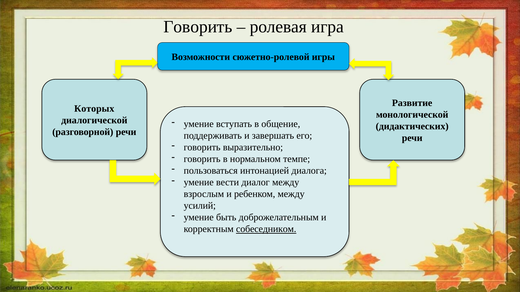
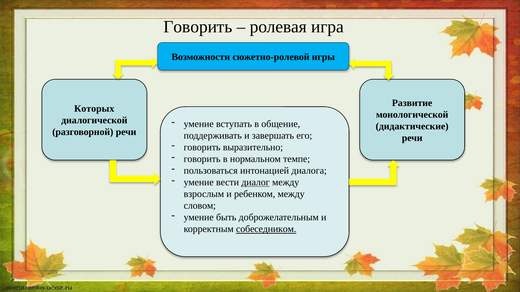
дидактических: дидактических -> дидактические (412, 126)
диалог underline: none -> present (256, 183)
усилий: усилий -> словом (200, 206)
